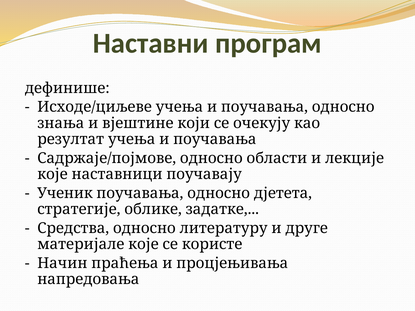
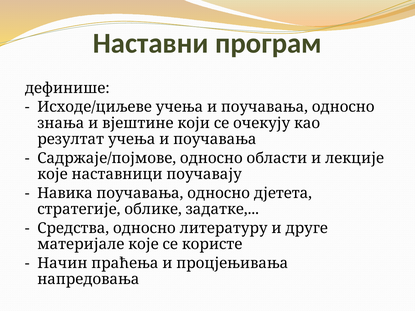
Ученик: Ученик -> Навика (65, 193)
